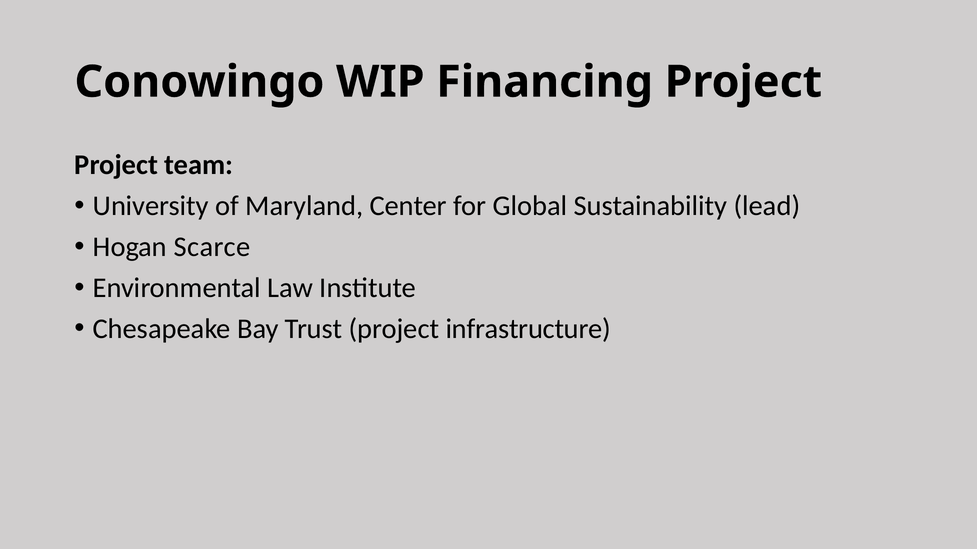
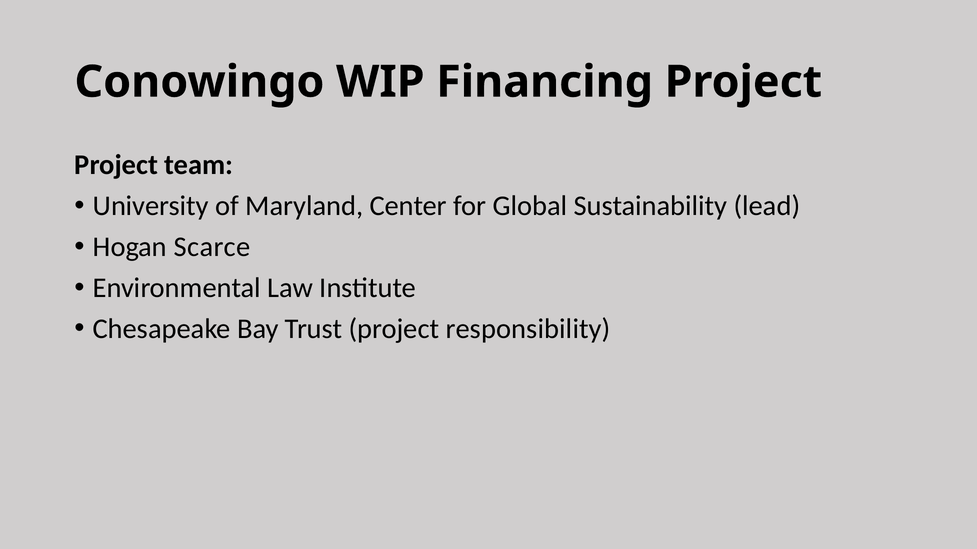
infrastructure: infrastructure -> responsibility (528, 329)
